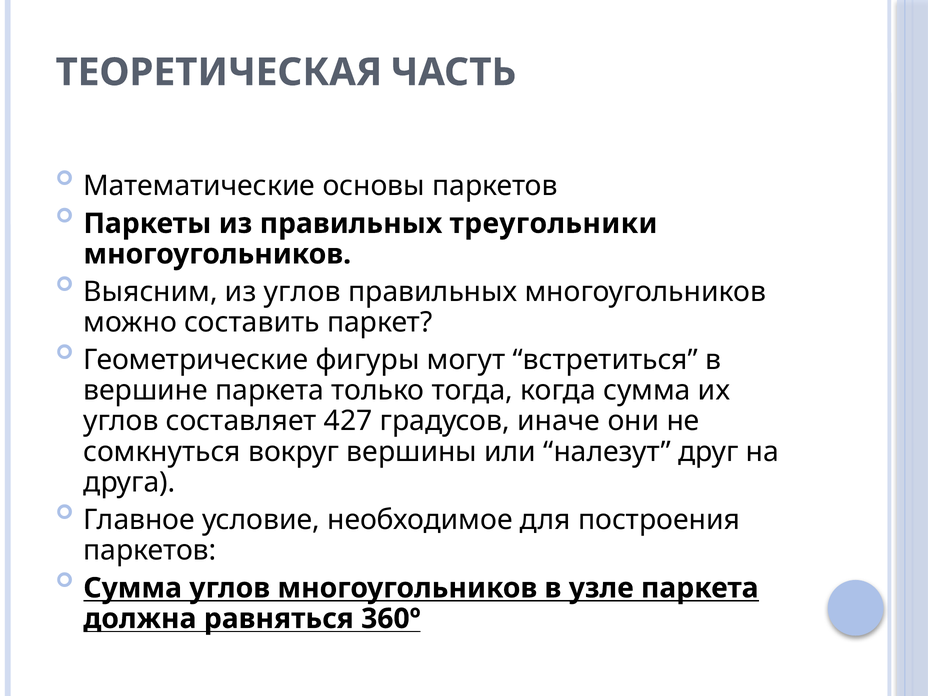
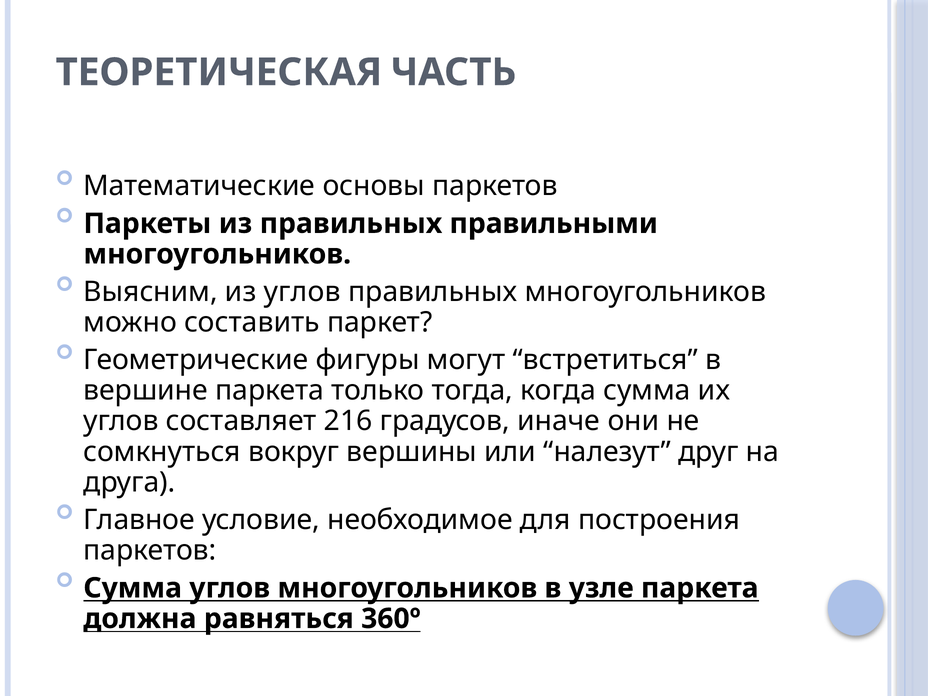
треугольники: треугольники -> правильными (554, 224)
427: 427 -> 216 (348, 421)
